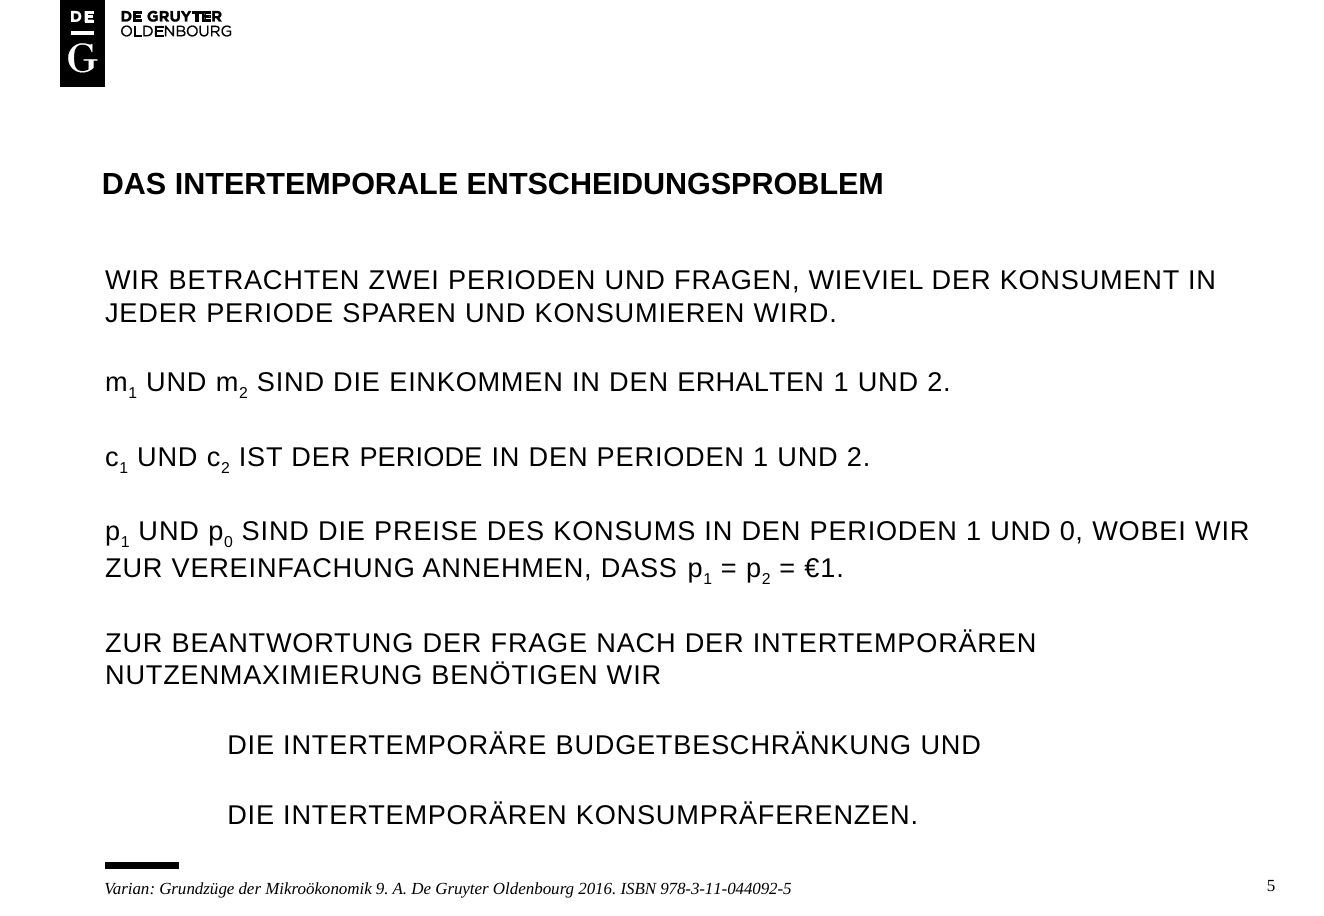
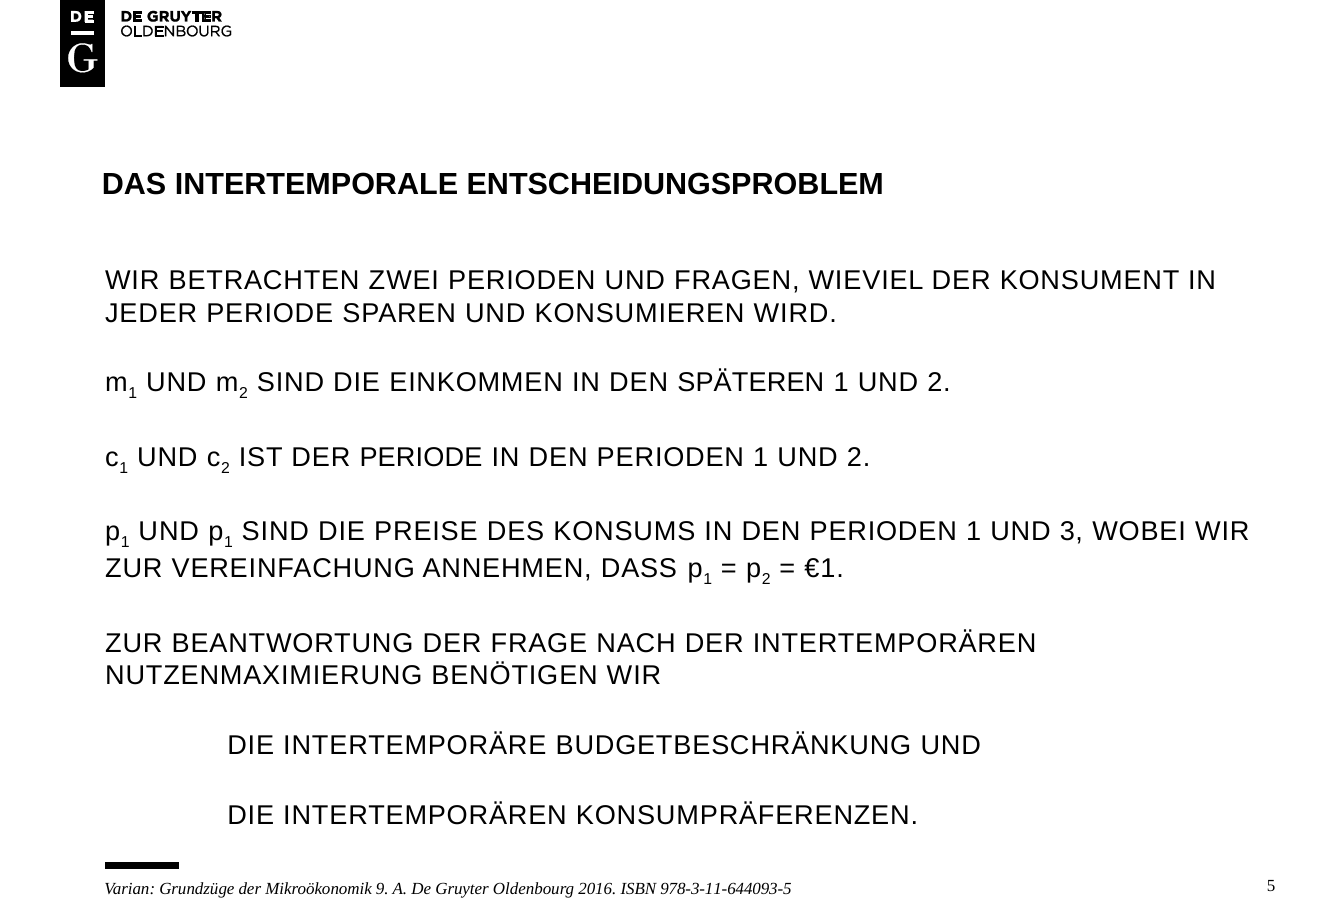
ERHALTEN: ERHALTEN -> SPÄTEREN (751, 383)
0: 0 -> 1 (228, 543)
UND 0: 0 -> 3 (1071, 532)
978-3-11-044092-5: 978-3-11-044092-5 -> 978-3-11-644093-5 (726, 889)
